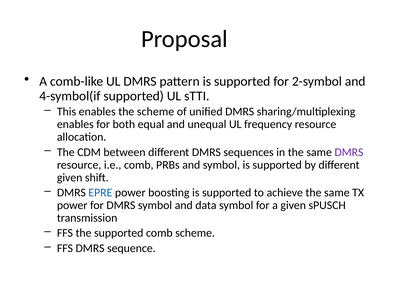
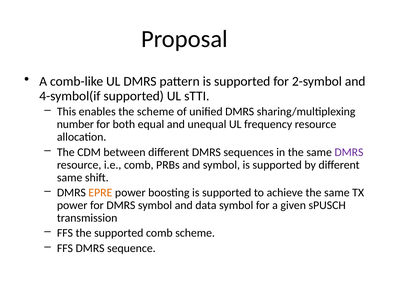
enables: enables -> number (75, 125)
given: given -> same (70, 178)
EPRE colour: blue -> orange (100, 193)
